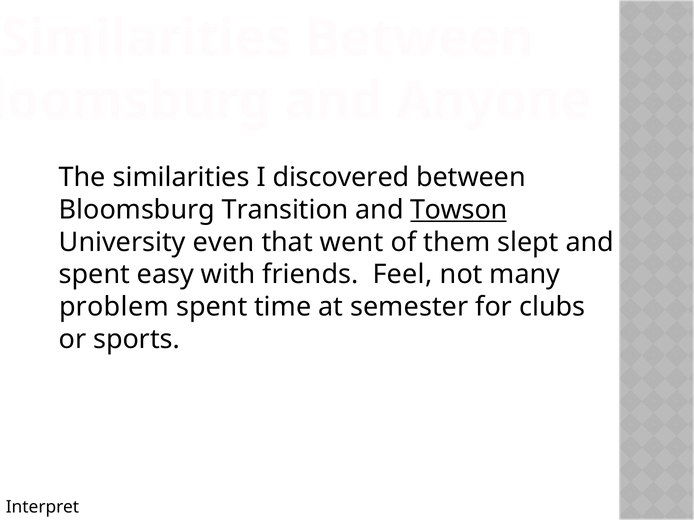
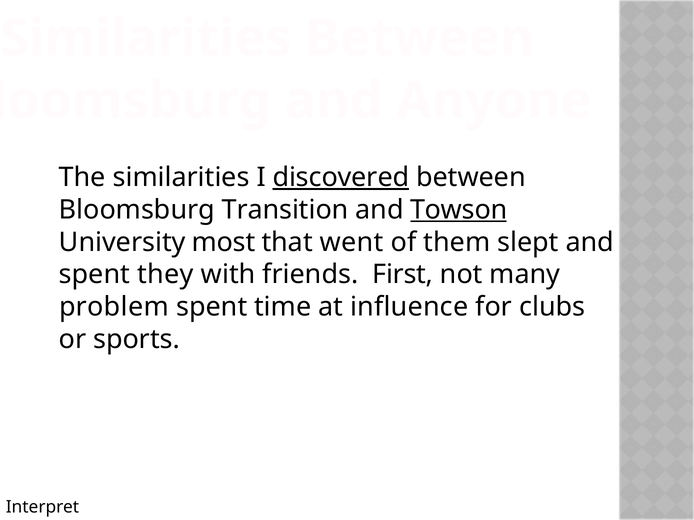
discovered underline: none -> present (341, 178)
even: even -> most (224, 242)
easy: easy -> they (165, 275)
Feel: Feel -> First (403, 275)
semester: semester -> influence (409, 307)
